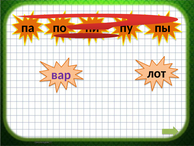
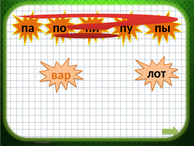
вар colour: purple -> orange (61, 75)
